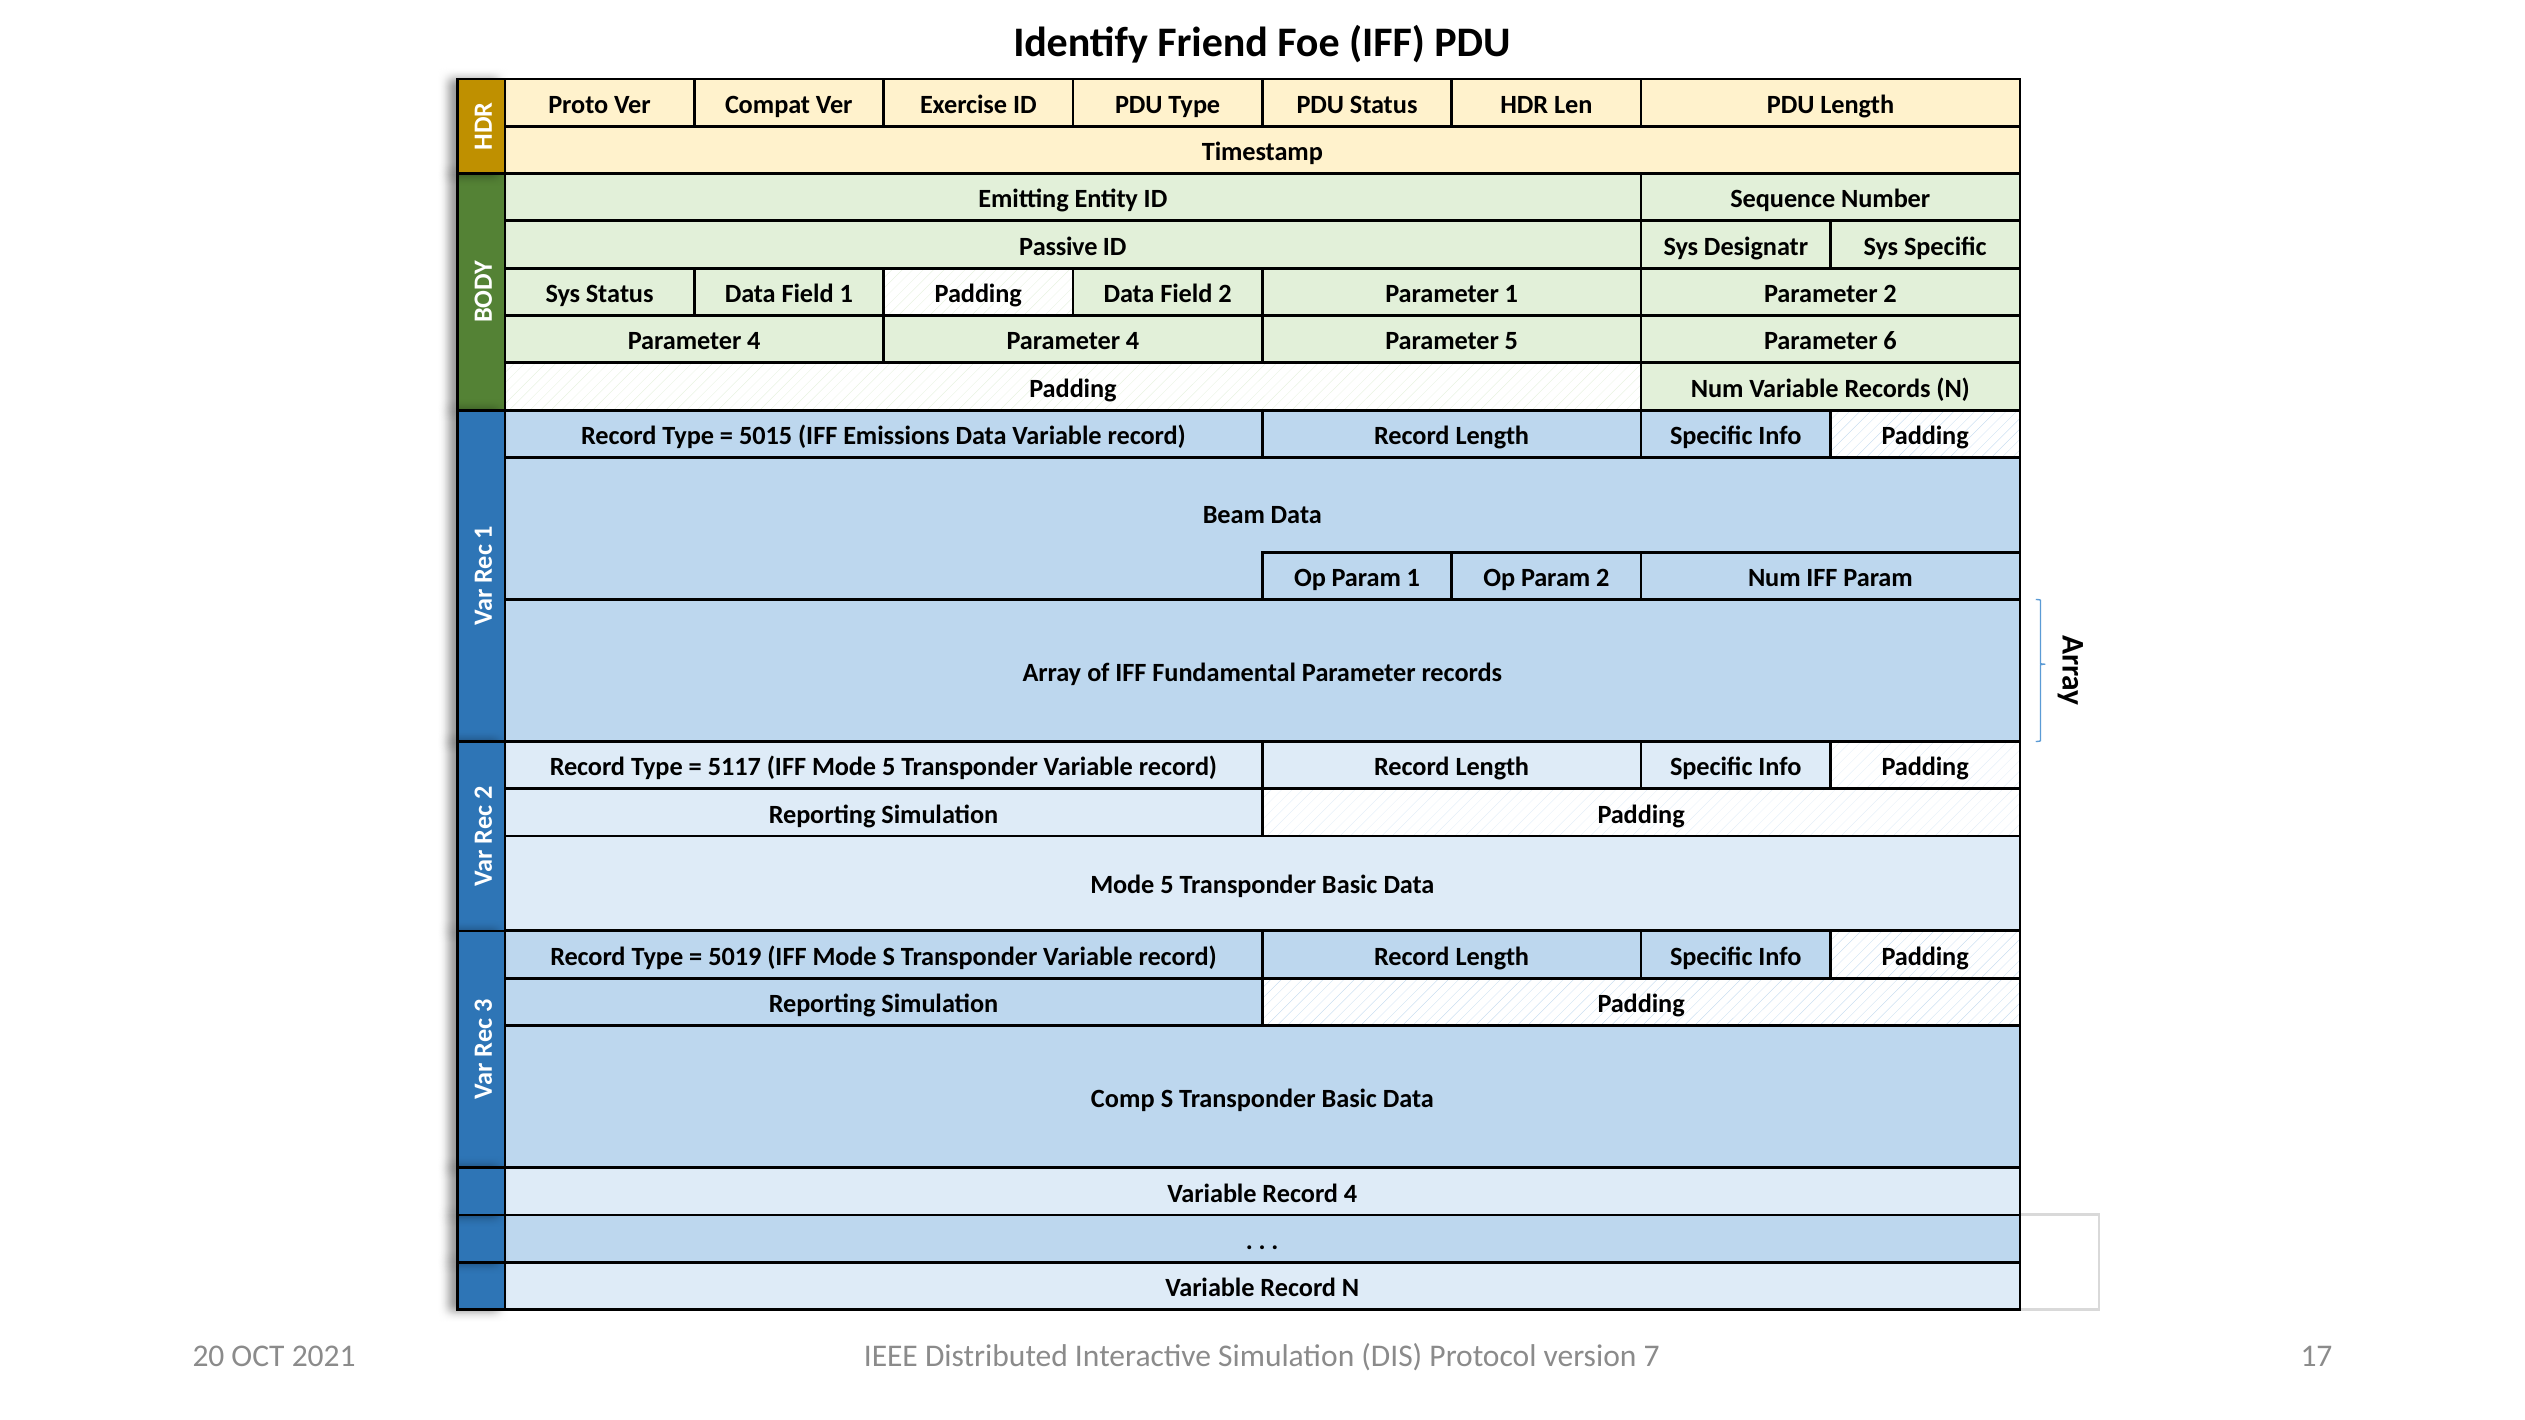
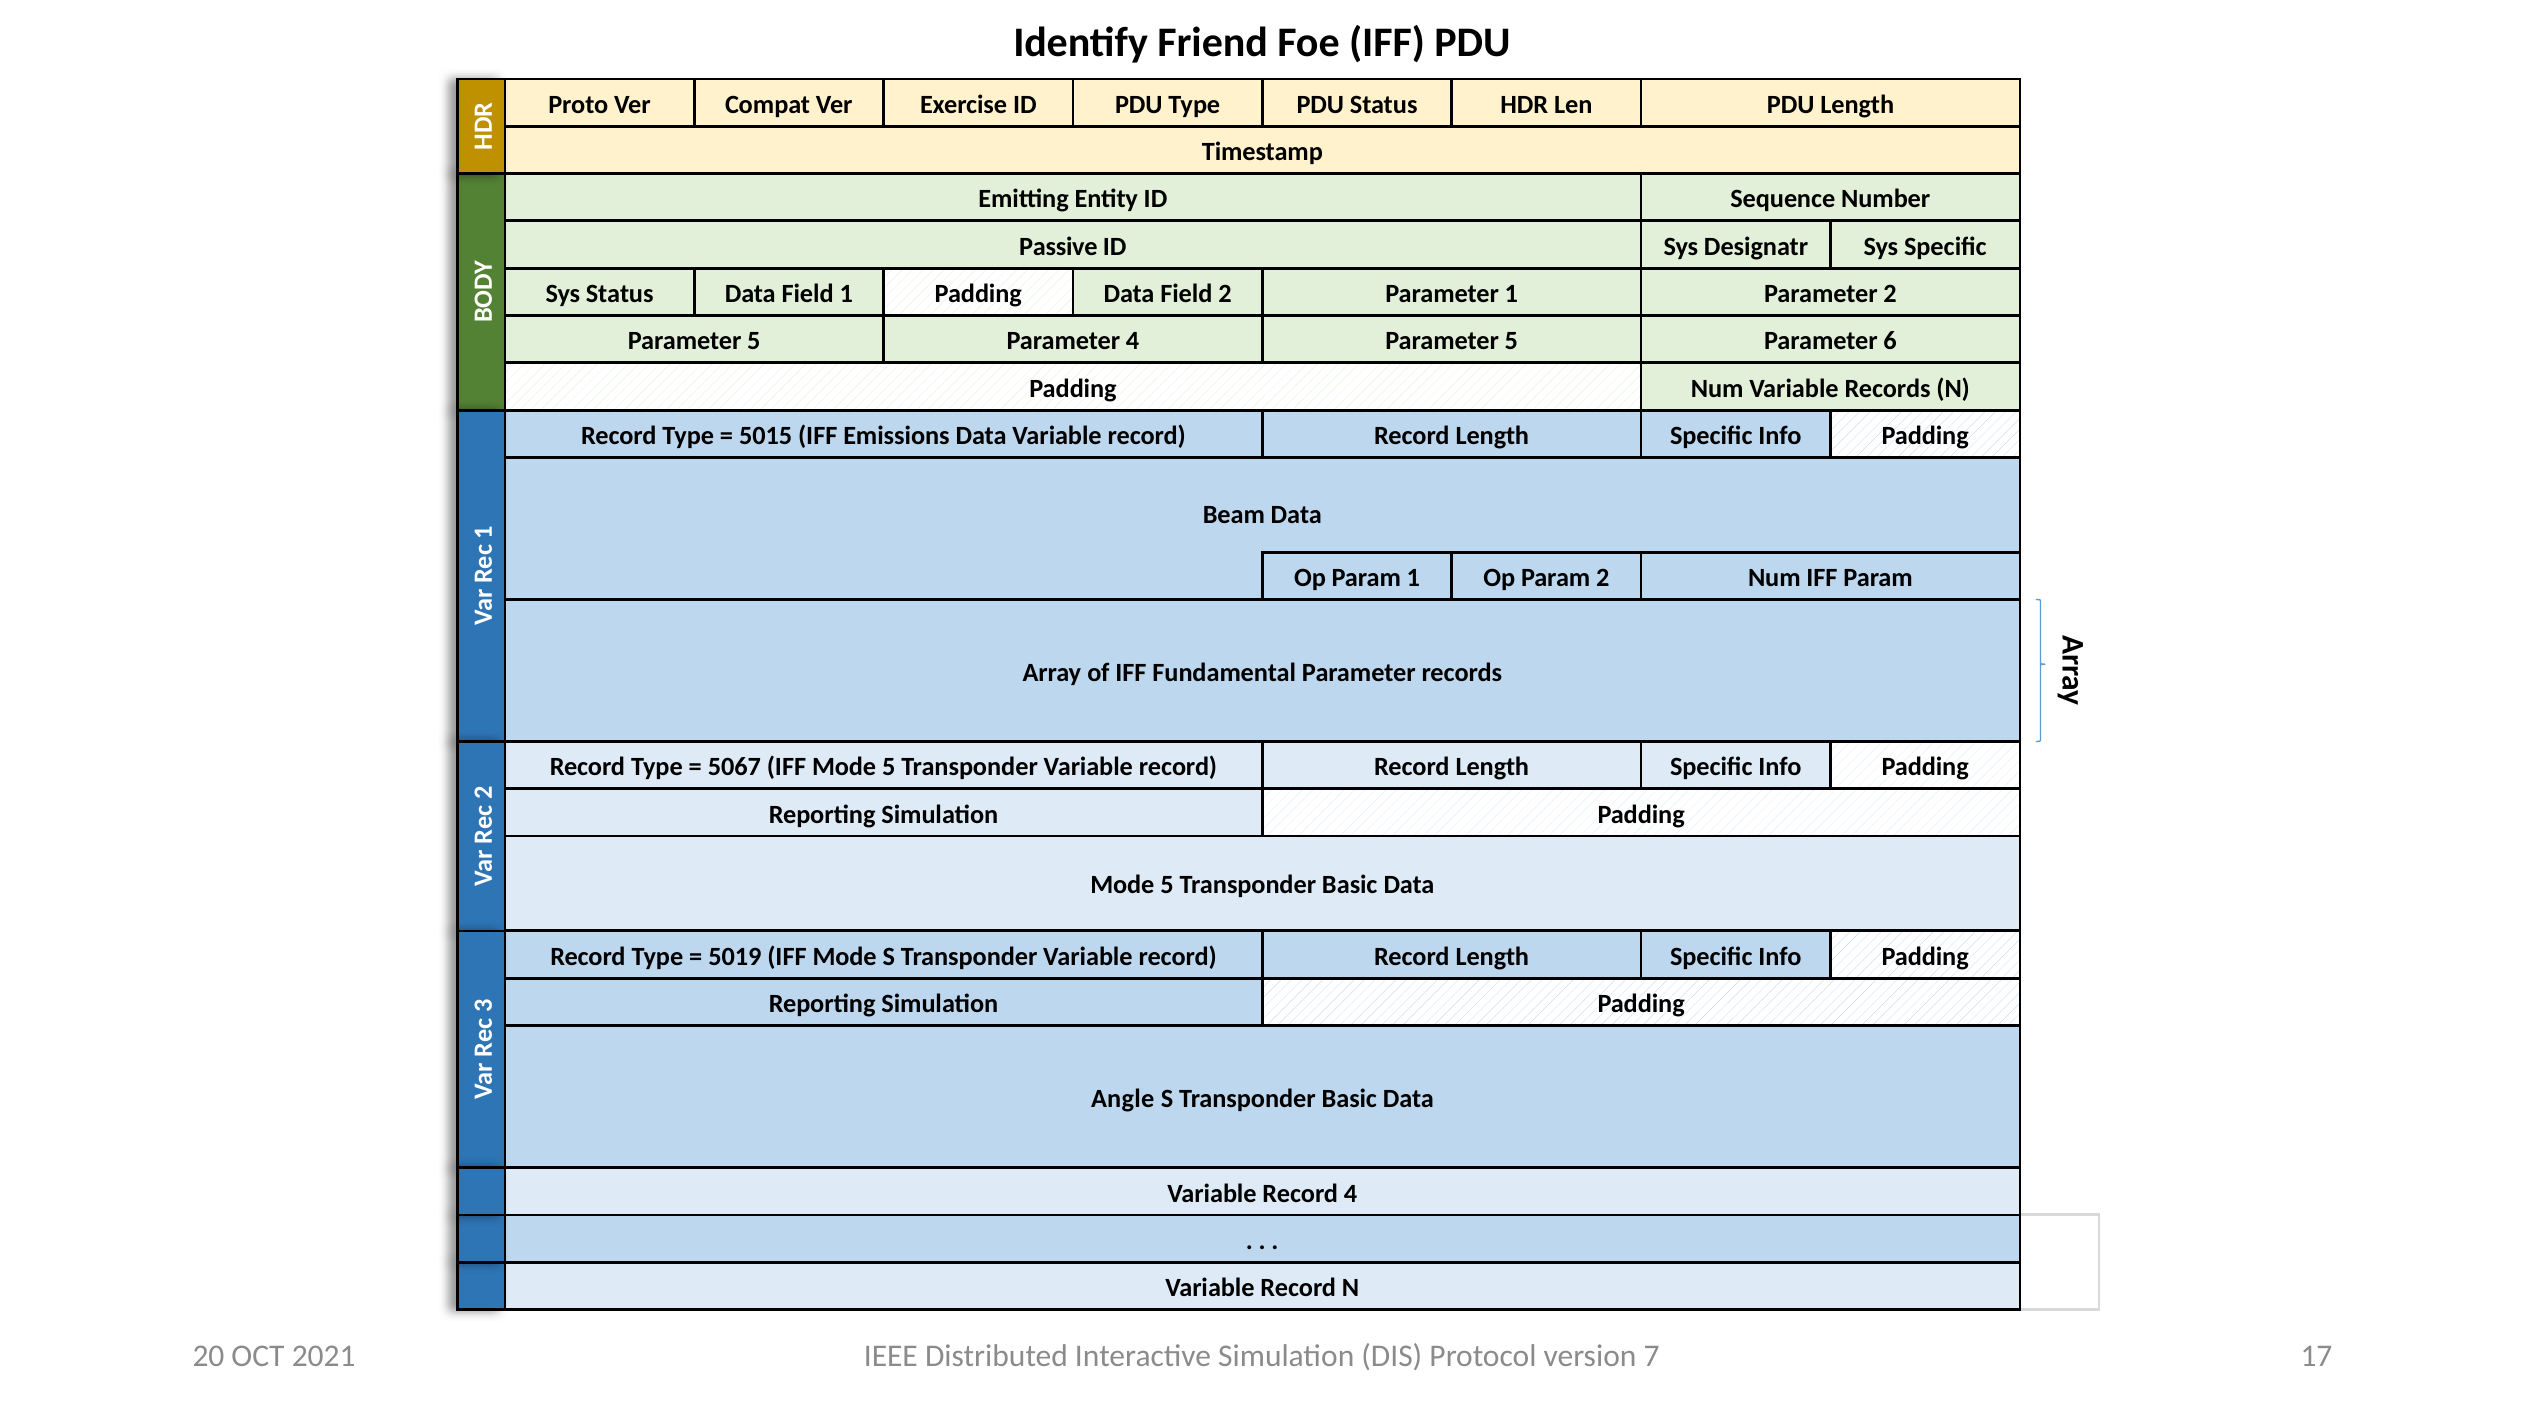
4: 4 -> 5 (754, 341)
5117: 5117 -> 5067 (734, 767)
Comp: Comp -> Angle (1123, 1099)
